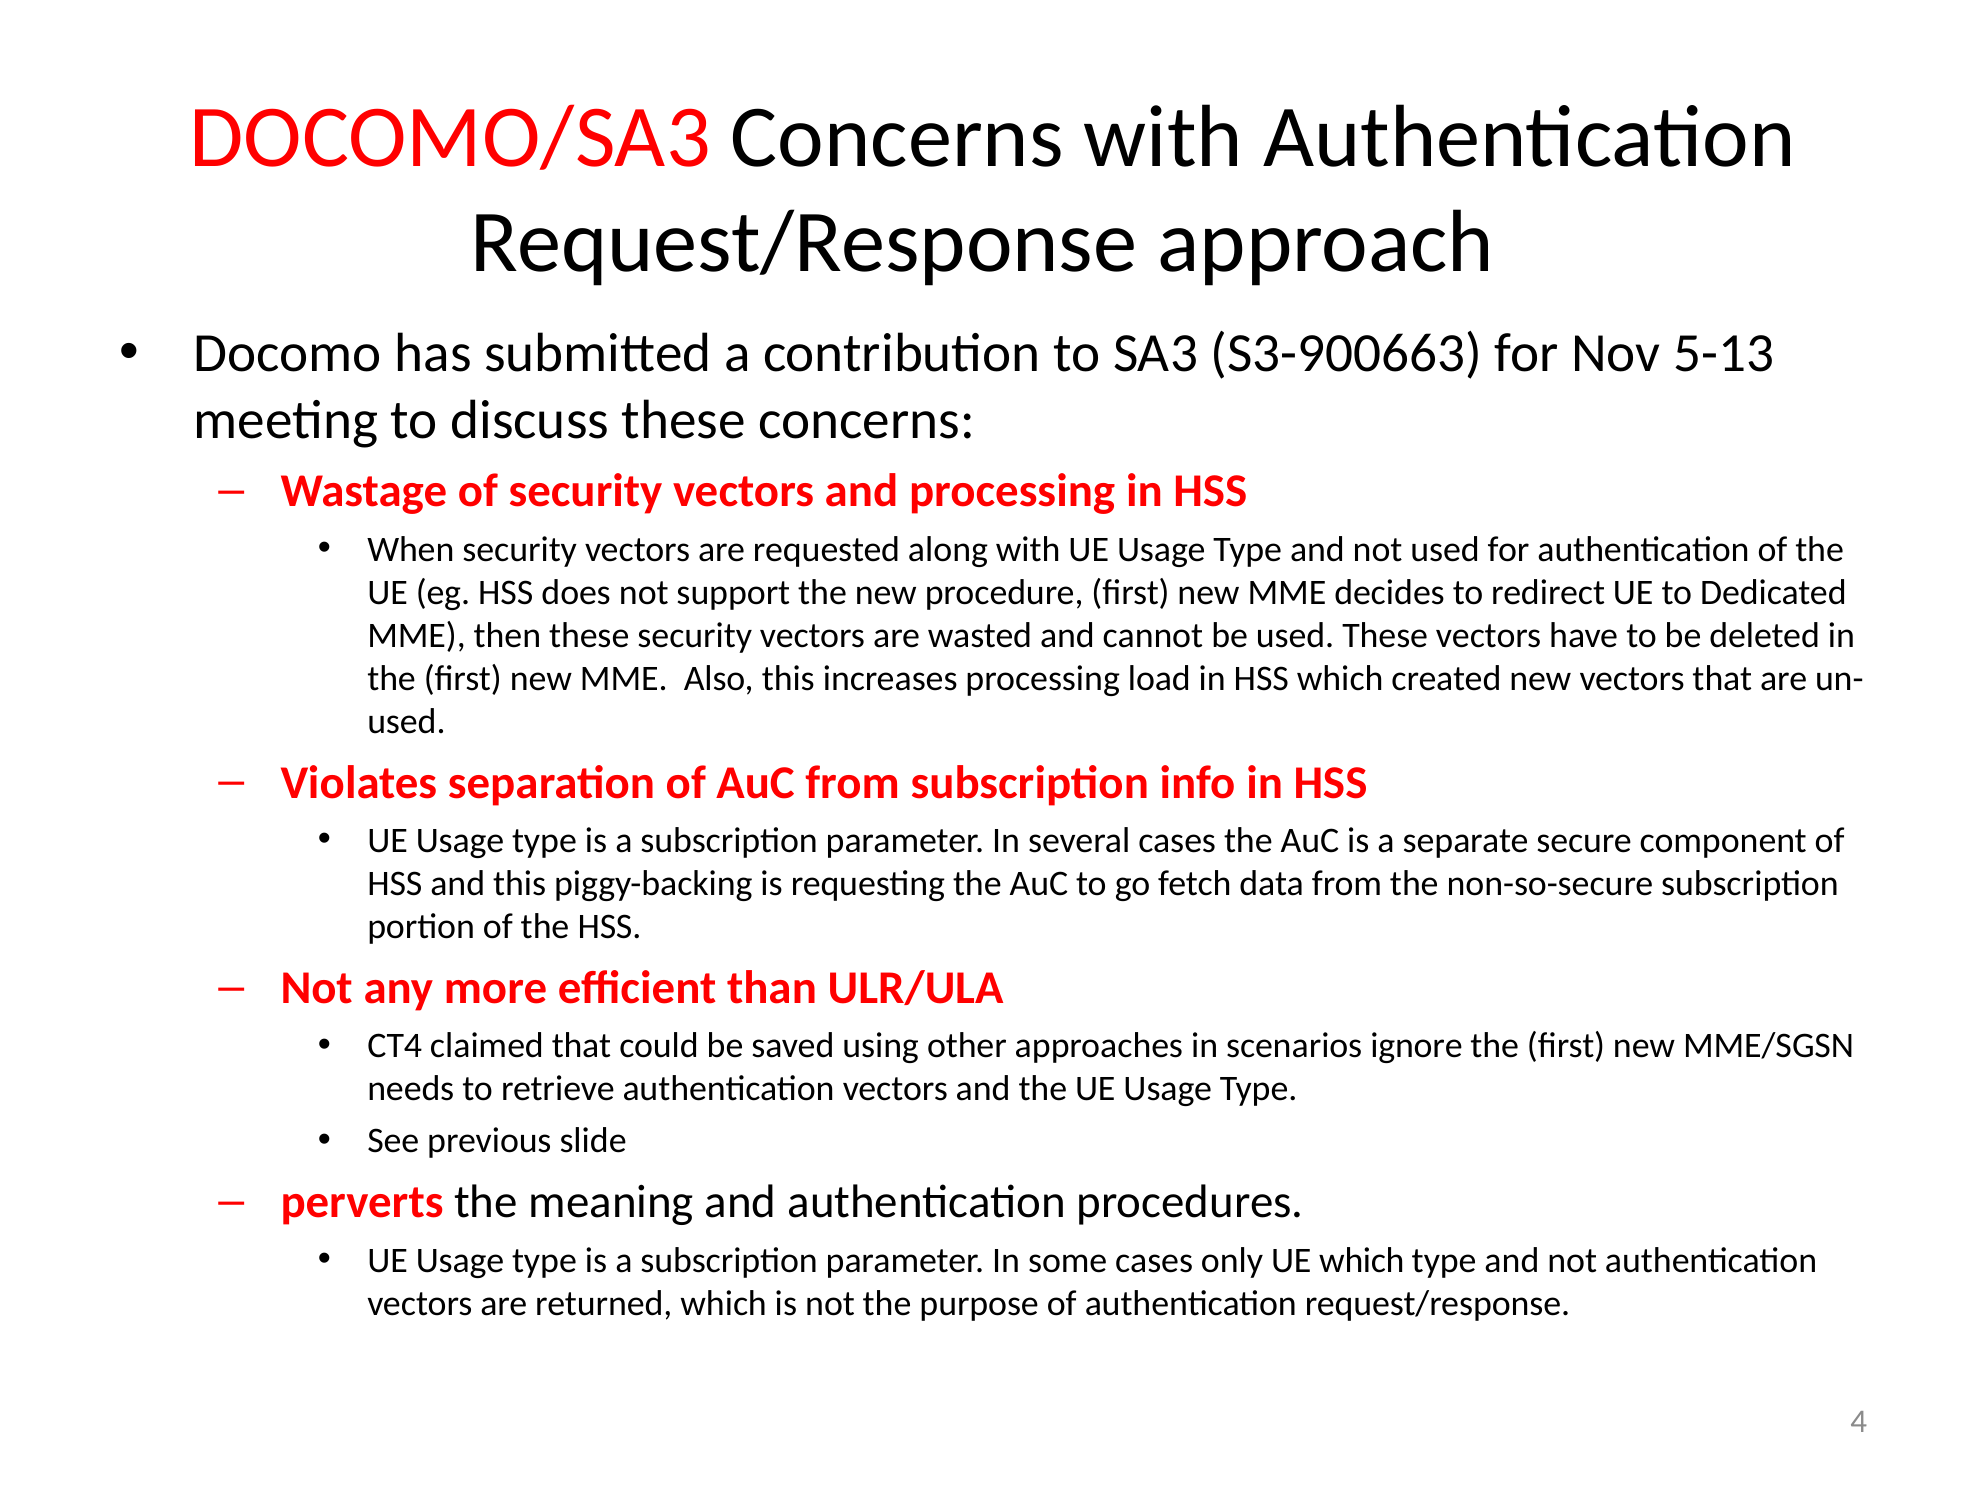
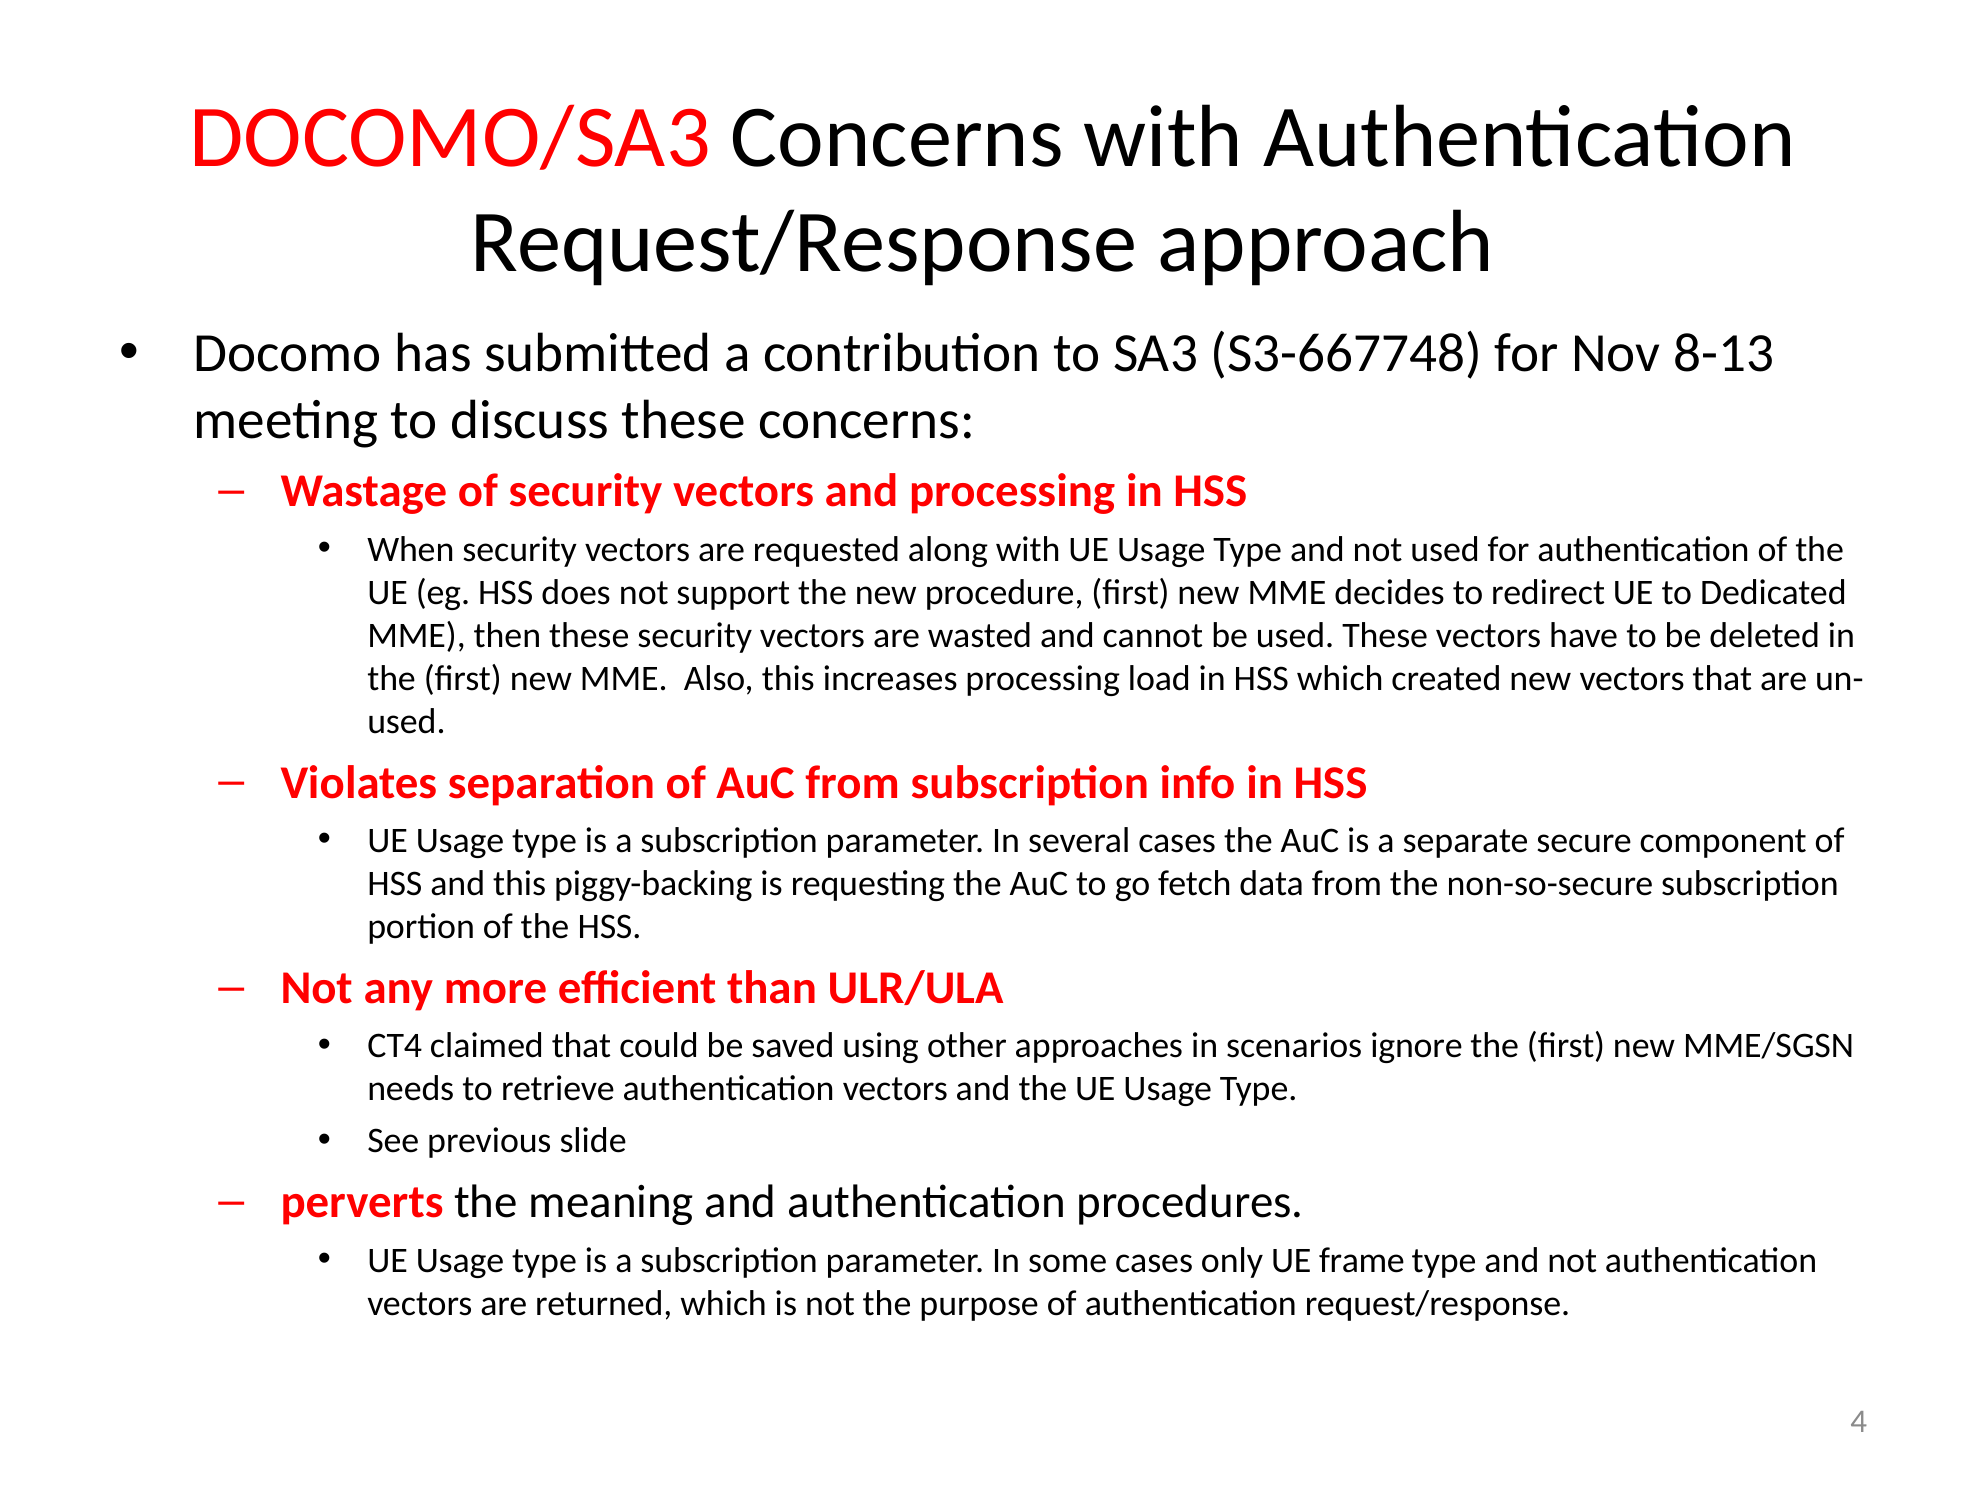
S3-900663: S3-900663 -> S3-667748 (1346, 354)
5-13: 5-13 -> 8-13 (1724, 354)
UE which: which -> frame (1362, 1261)
